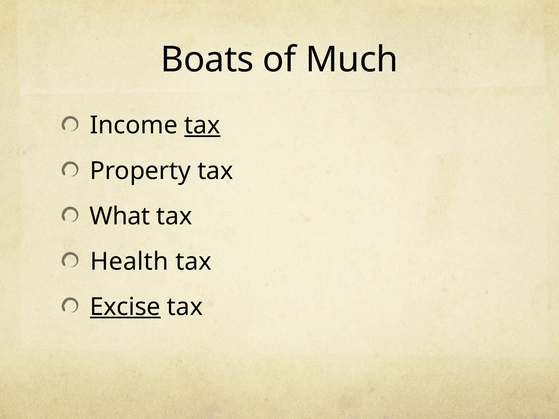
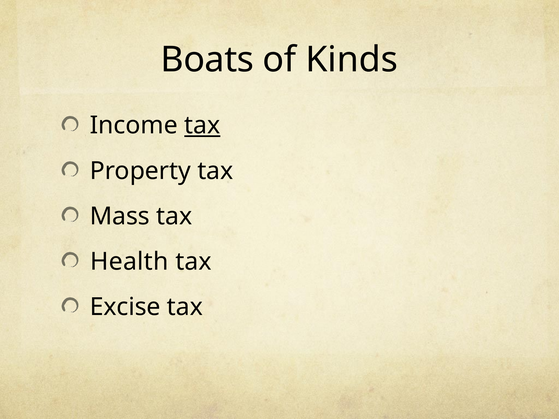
Much: Much -> Kinds (352, 60)
What: What -> Mass (120, 216)
Excise underline: present -> none (125, 307)
